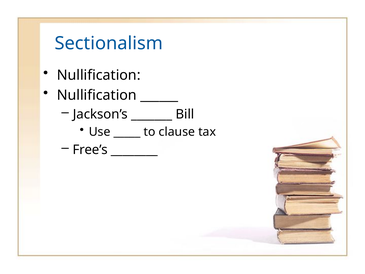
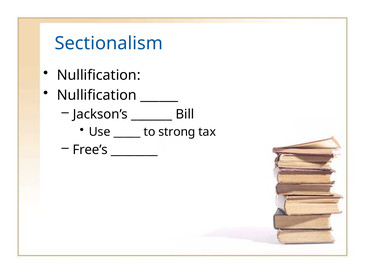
clause: clause -> strong (177, 132)
